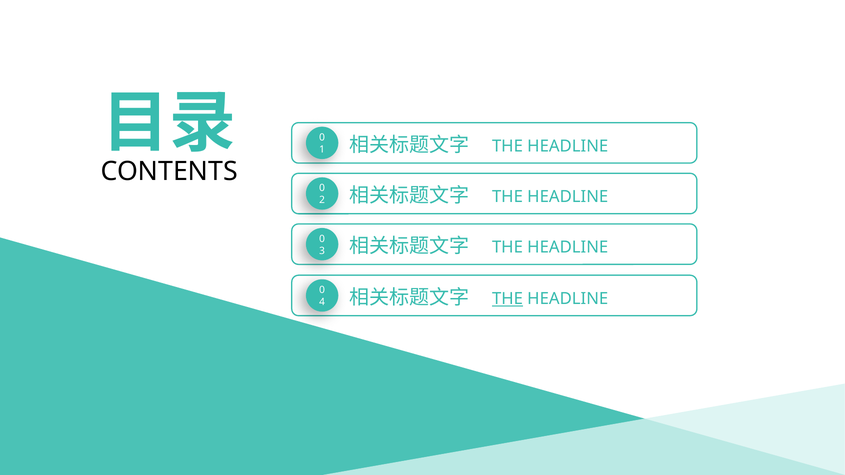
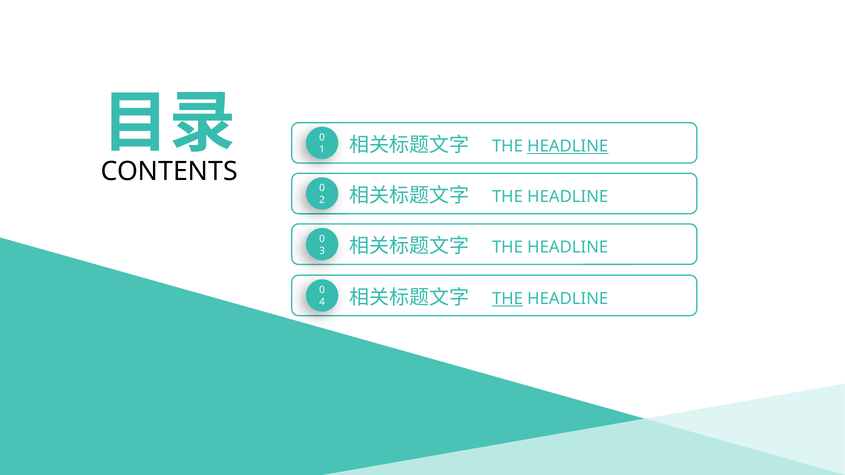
HEADLINE underline: none -> present (568, 146)
